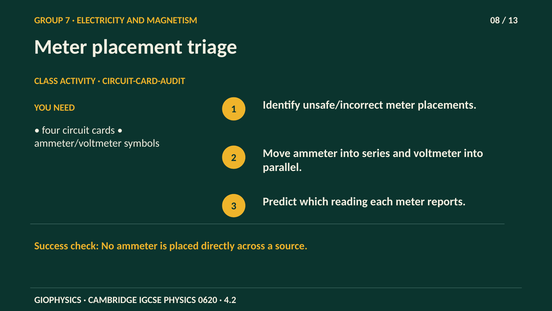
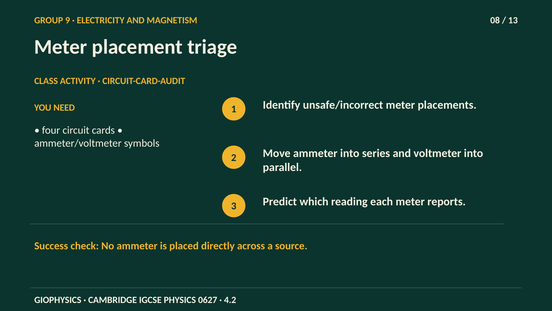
7: 7 -> 9 (68, 20)
0620: 0620 -> 0627 (208, 299)
